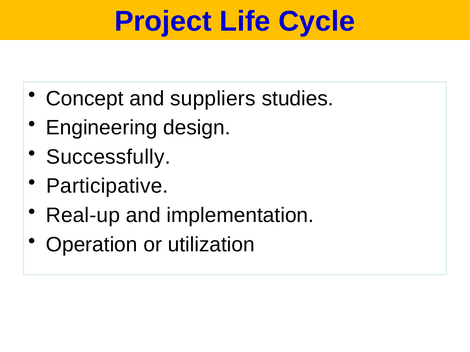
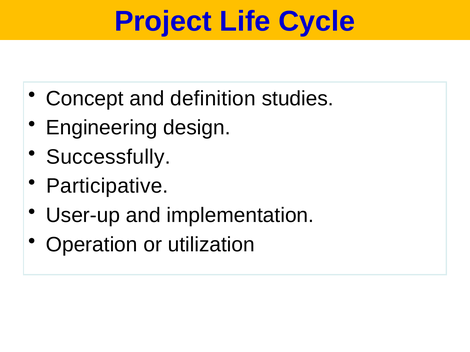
suppliers: suppliers -> definition (213, 99)
Real-up: Real-up -> User-up (83, 216)
